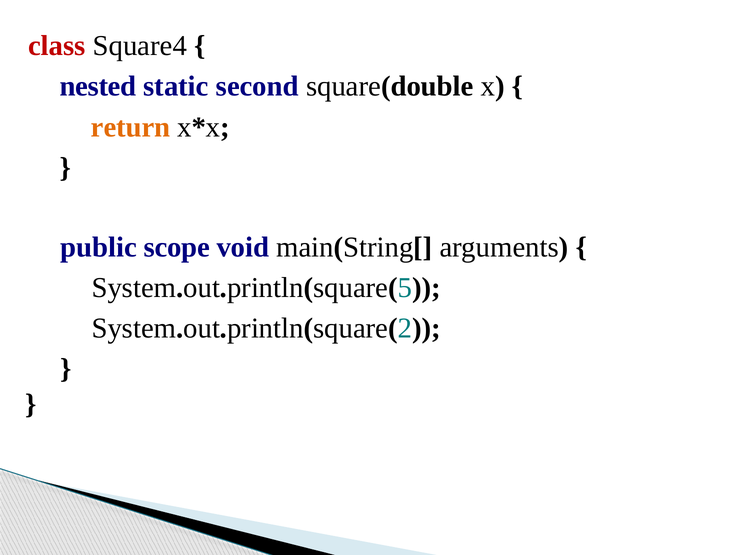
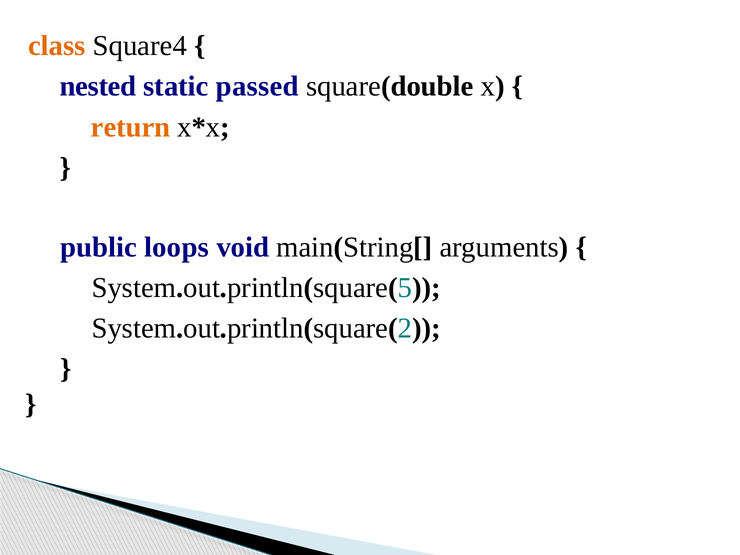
class colour: red -> orange (57, 46)
second: second -> passed (257, 86)
scope: scope -> loops (177, 247)
